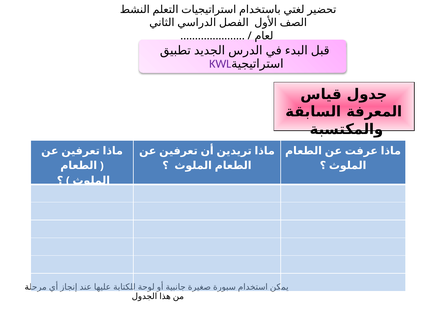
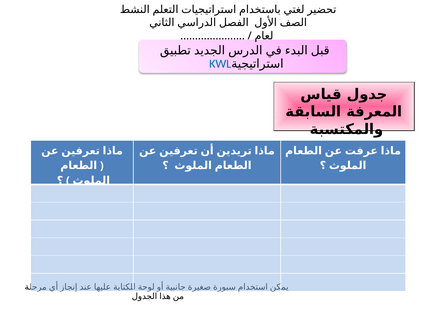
KWL colour: purple -> blue (220, 64)
